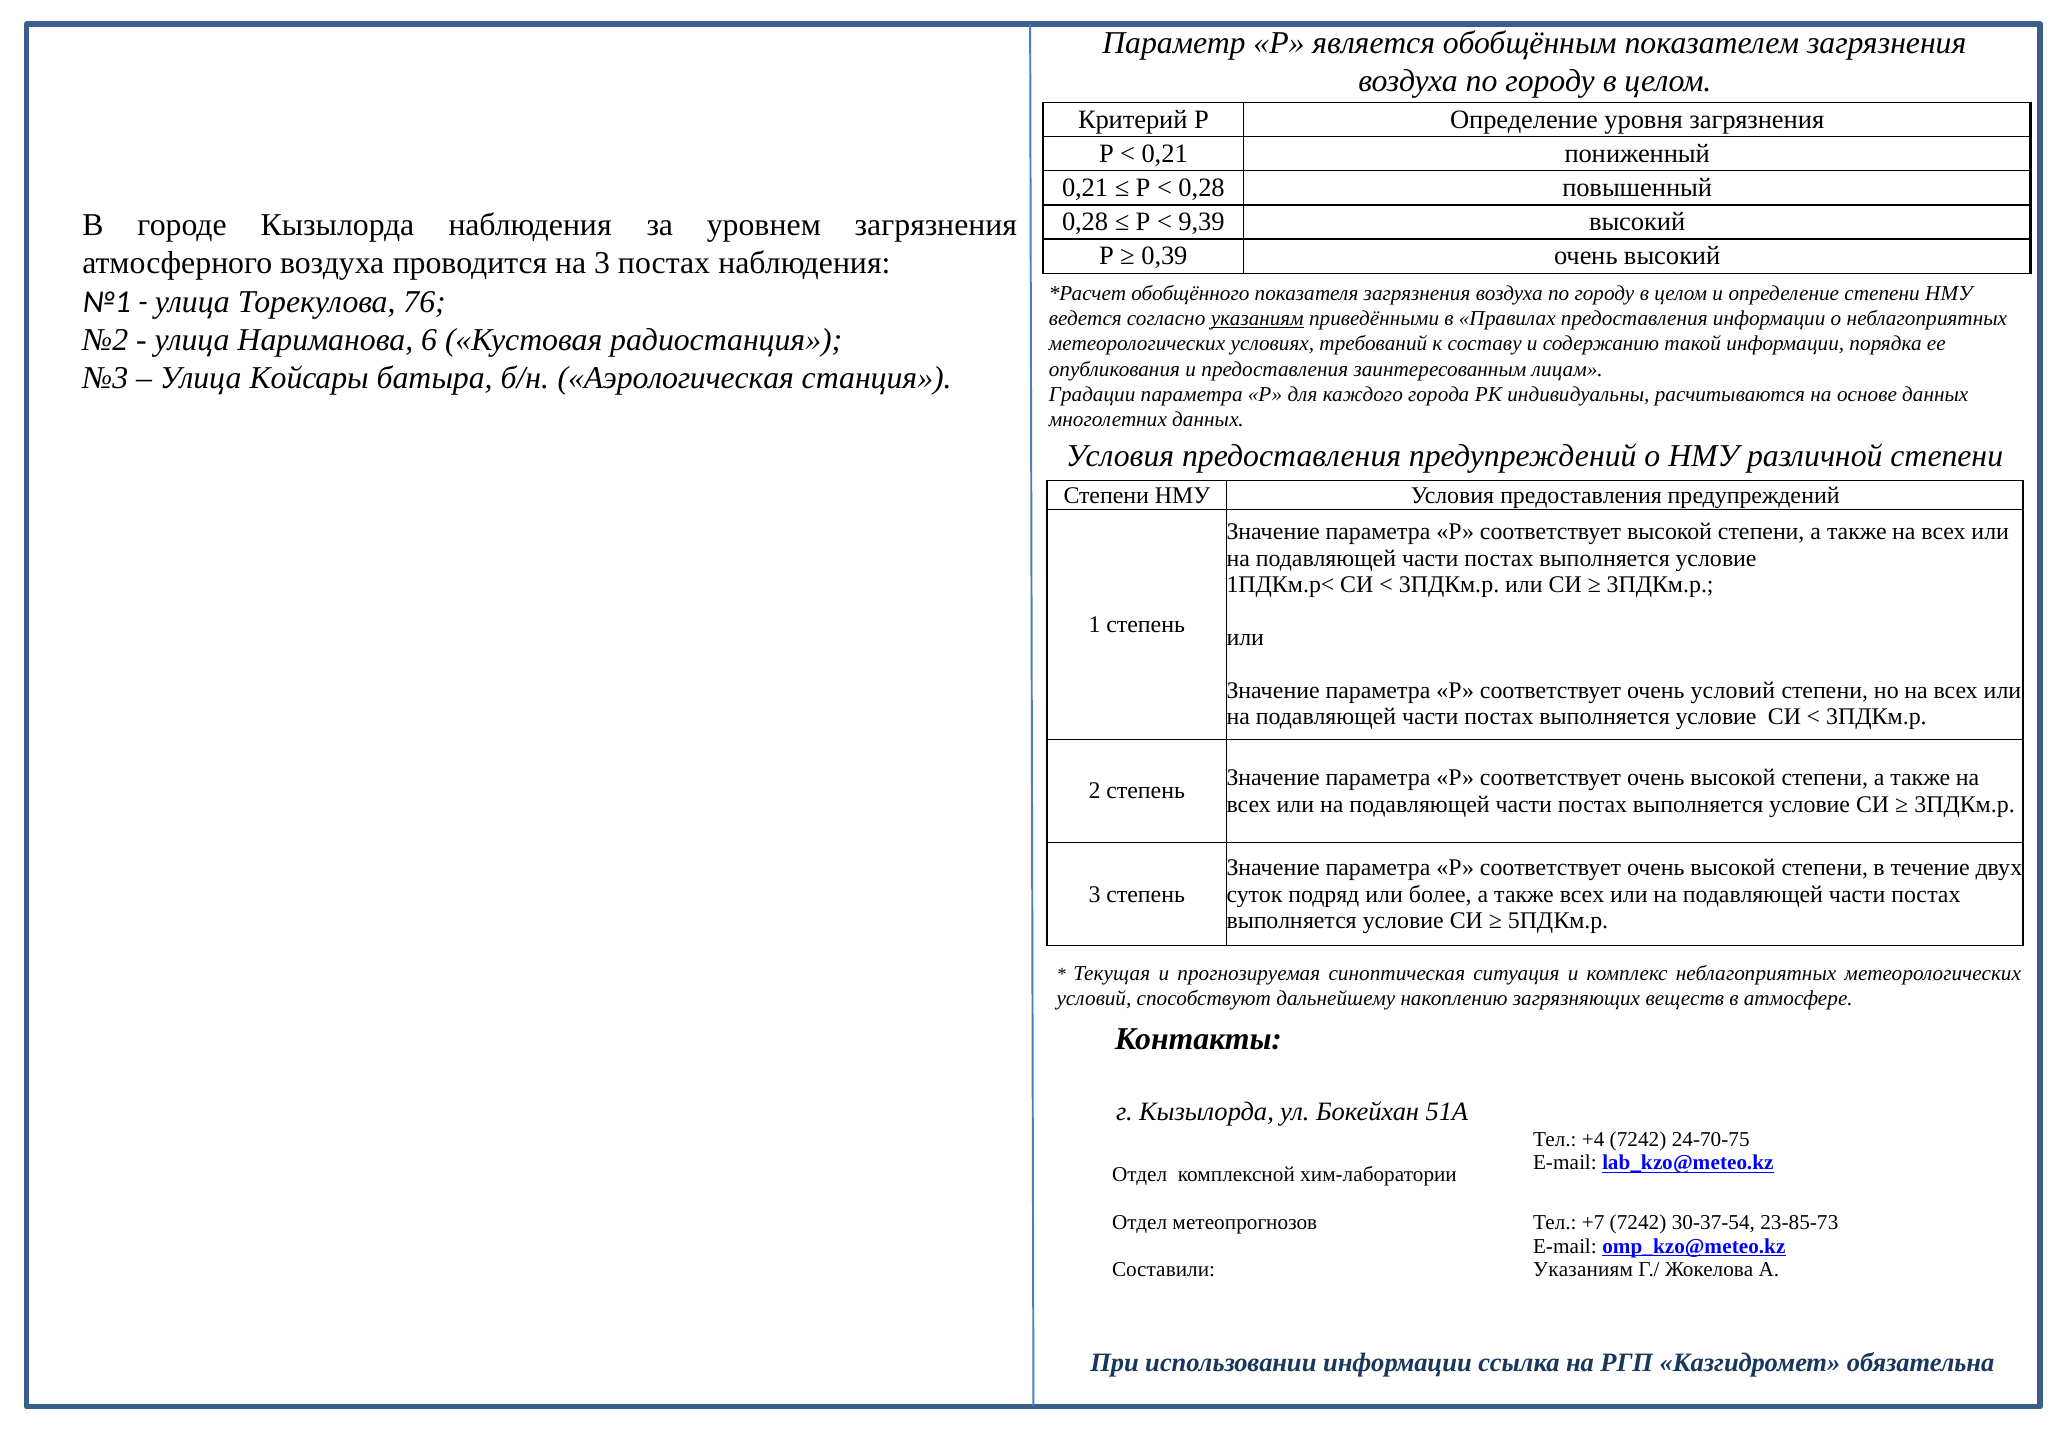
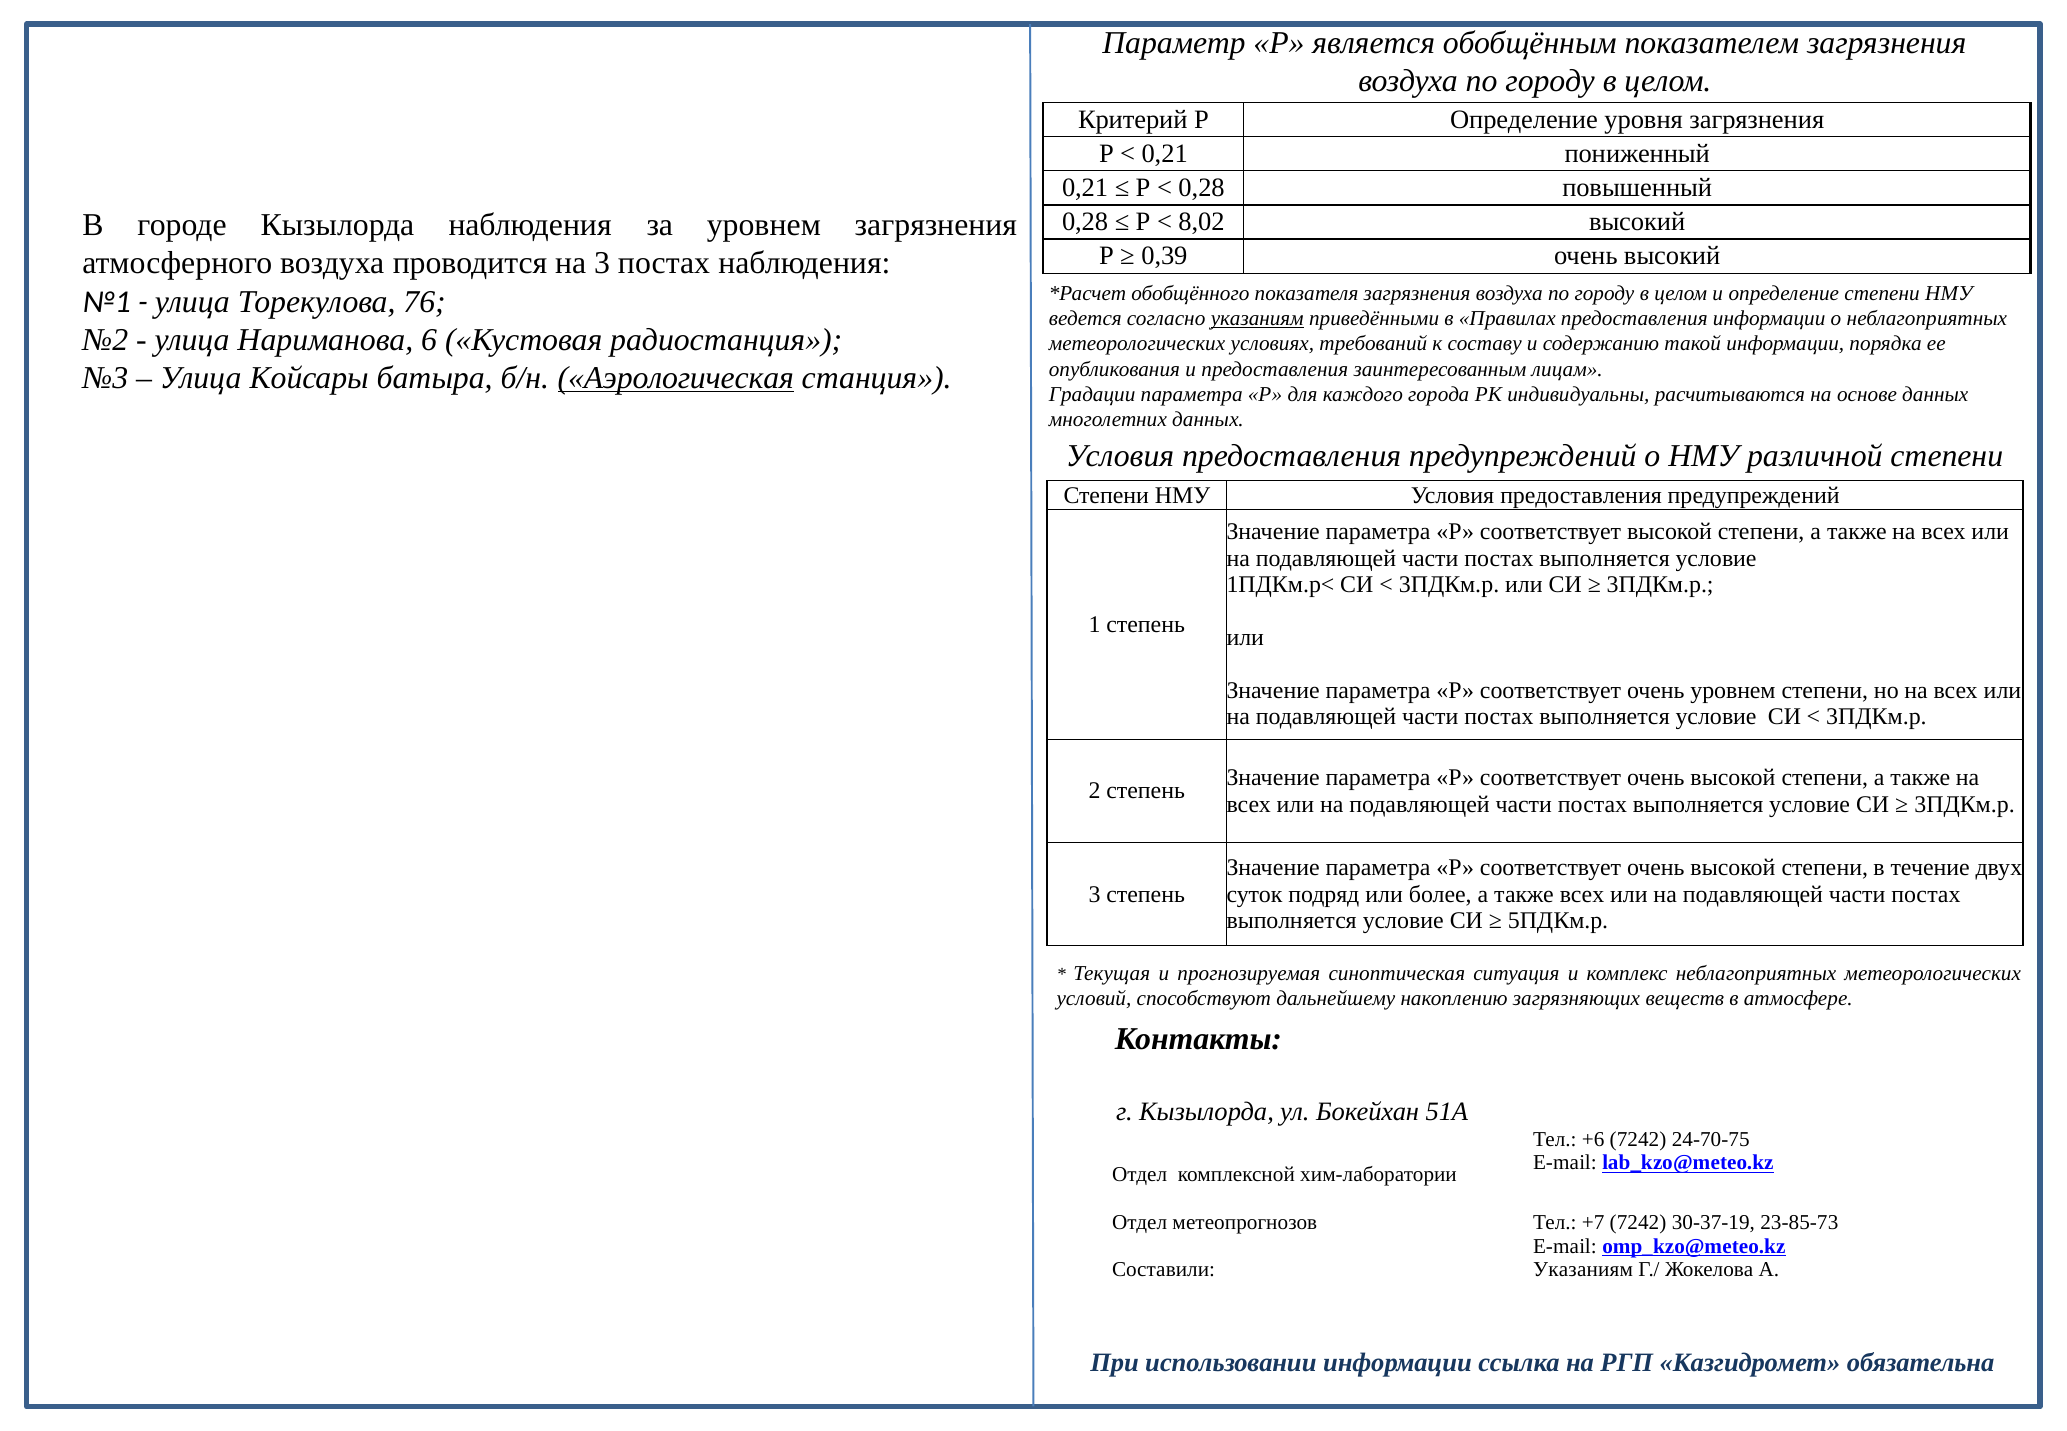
9,39: 9,39 -> 8,02 (1201, 222)
Аэрологическая underline: none -> present (676, 378)
очень условий: условий -> уровнем (1733, 691)
+4: +4 -> +6 (1593, 1139)
30-37-54: 30-37-54 -> 30-37-19 (1713, 1223)
